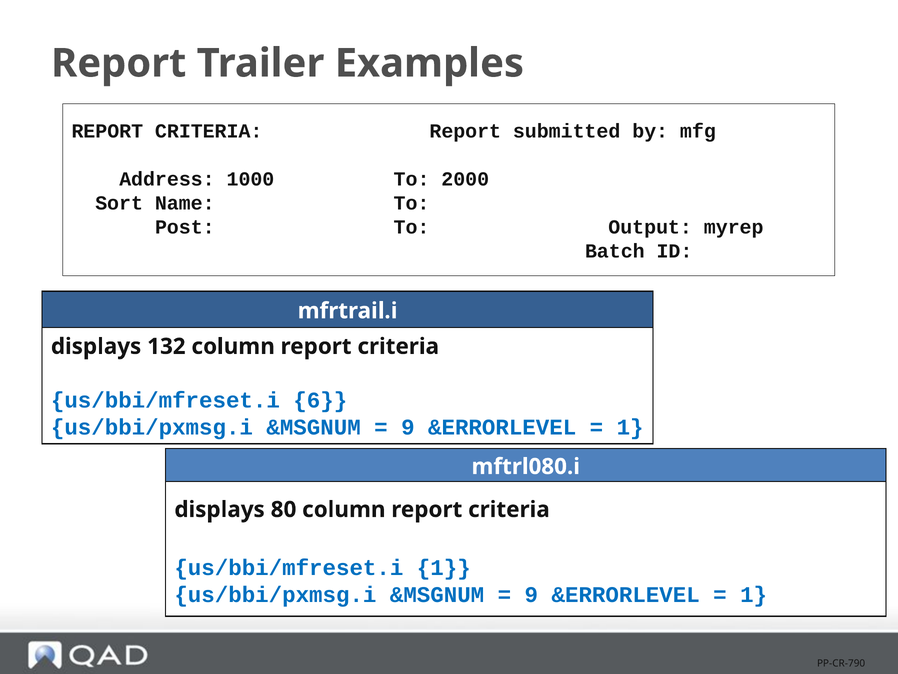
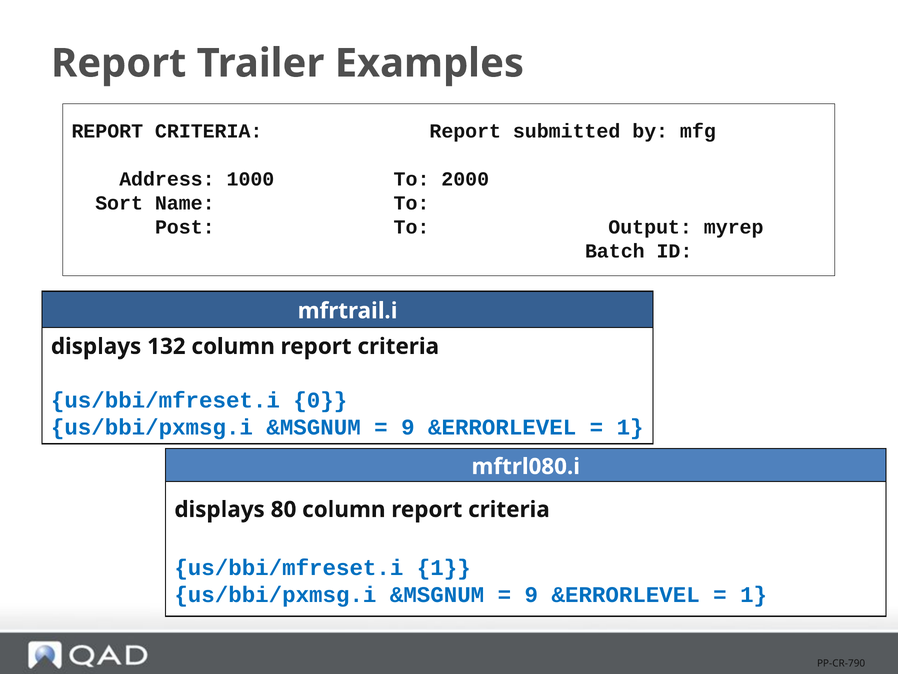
6: 6 -> 0 (320, 400)
